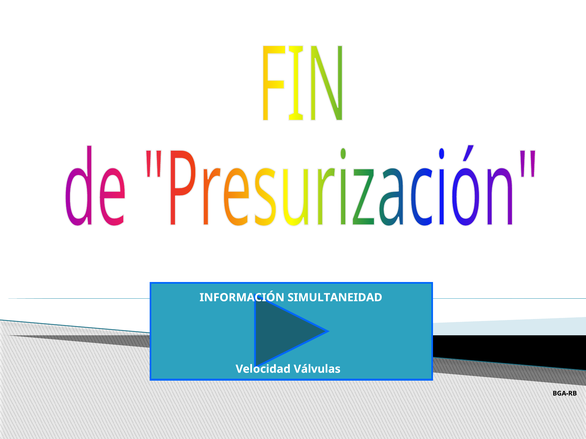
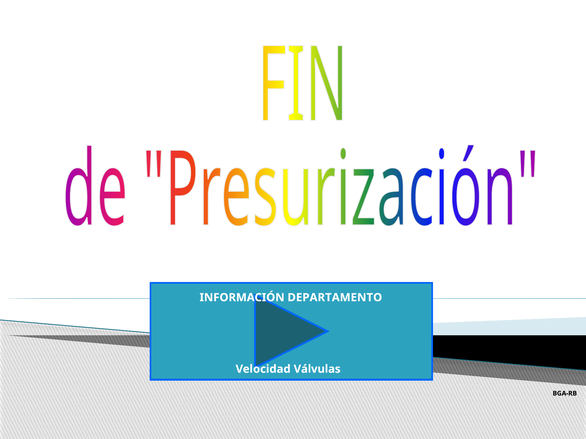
SIMULTANEIDAD: SIMULTANEIDAD -> DEPARTAMENTO (335, 298)
